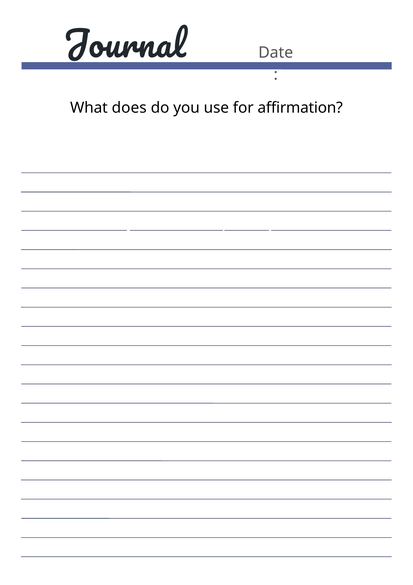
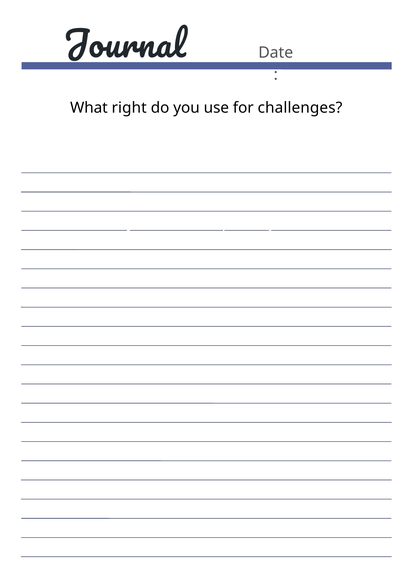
does: does -> right (129, 108)
affirmation: affirmation -> challenges (300, 108)
